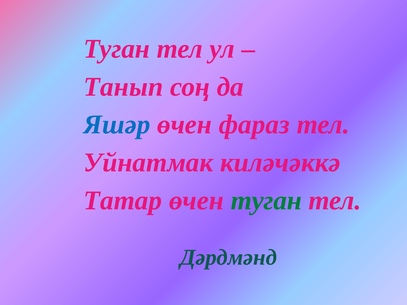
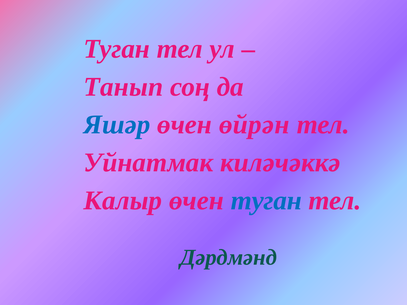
фараз: фараз -> өйрән (254, 125)
Татар: Татар -> Калыр (123, 201)
туган colour: green -> blue (266, 201)
